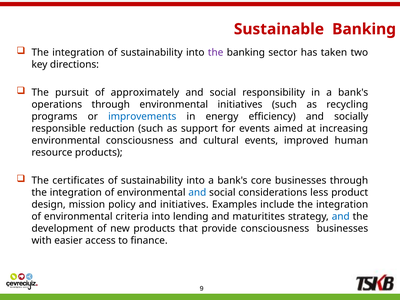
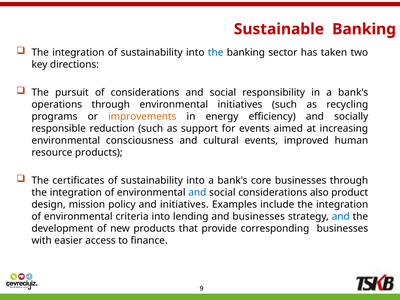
the colour: purple -> blue (216, 52)
of approximately: approximately -> considerations (145, 92)
improvements colour: blue -> orange (142, 116)
less: less -> also (319, 192)
and maturitites: maturitites -> businesses (259, 216)
provide consciousness: consciousness -> corresponding (275, 228)
